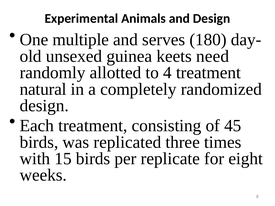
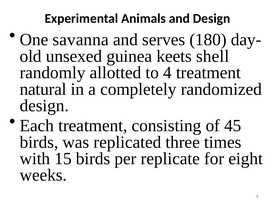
multiple: multiple -> savanna (81, 40)
need: need -> shell (213, 56)
